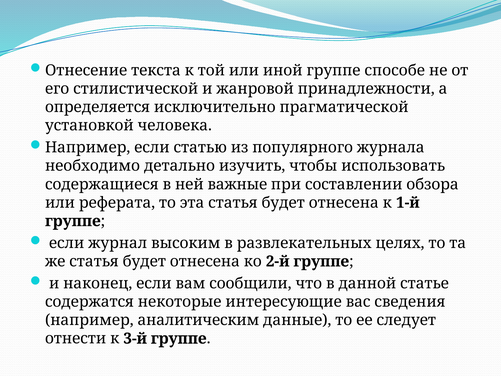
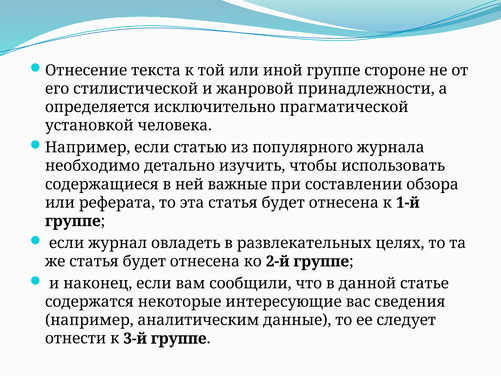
способе: способе -> стороне (395, 70)
высоким: высоким -> овладеть (186, 243)
